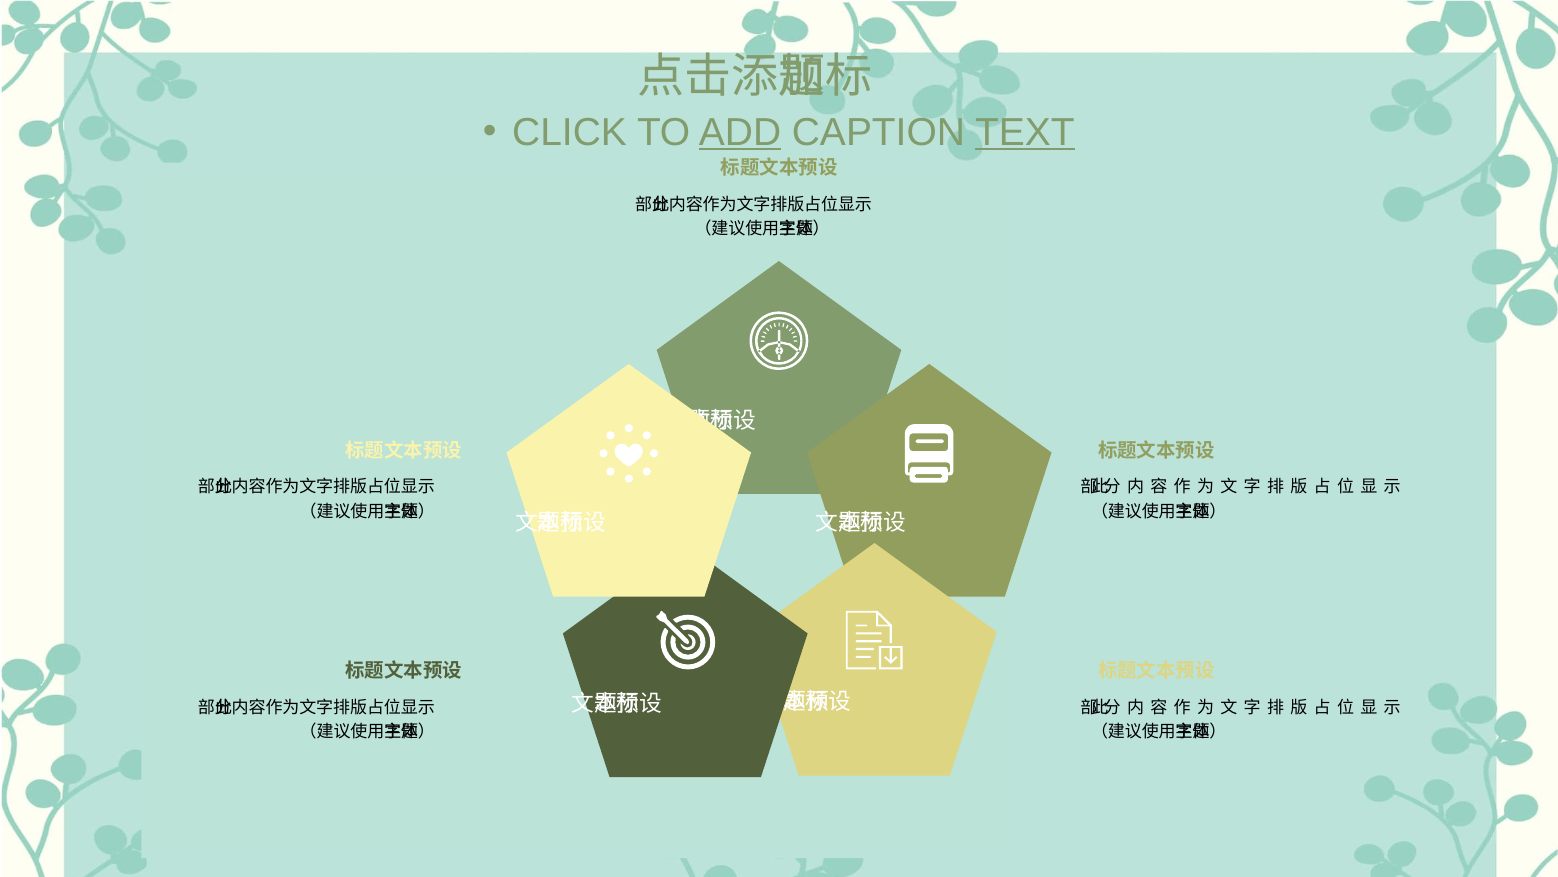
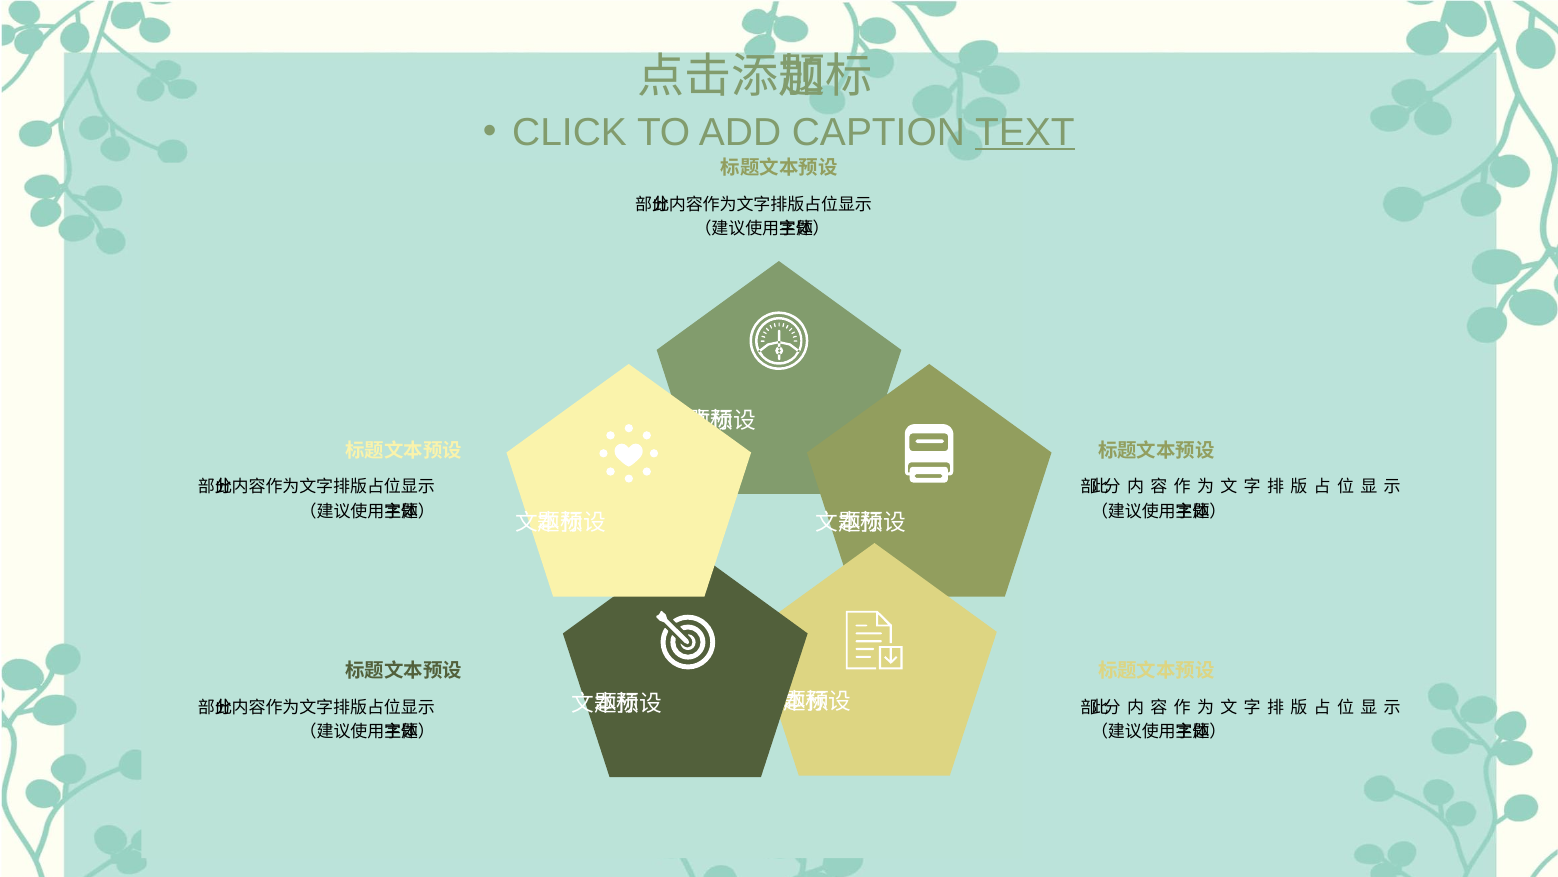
ADD underline: present -> none (740, 132)
